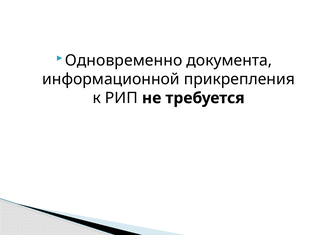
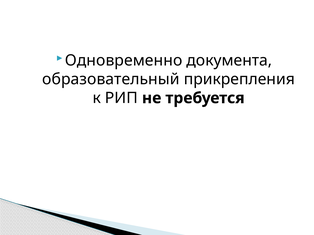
информационной: информационной -> образовательный (111, 79)
